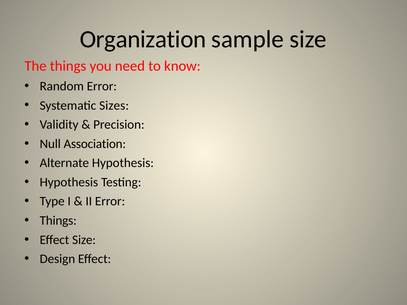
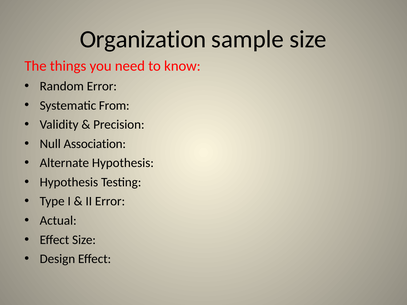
Sizes: Sizes -> From (114, 105)
Things: Things -> Actual (58, 221)
